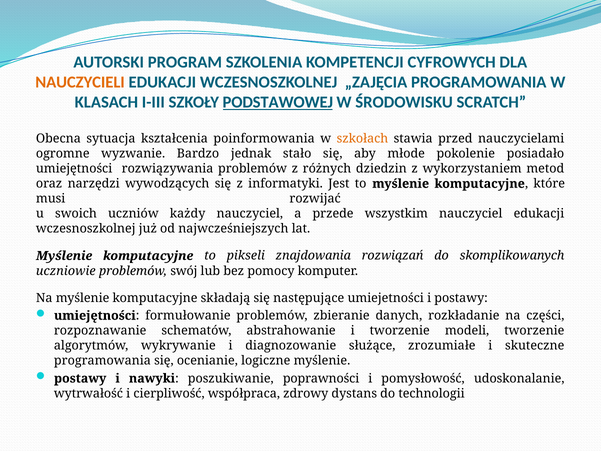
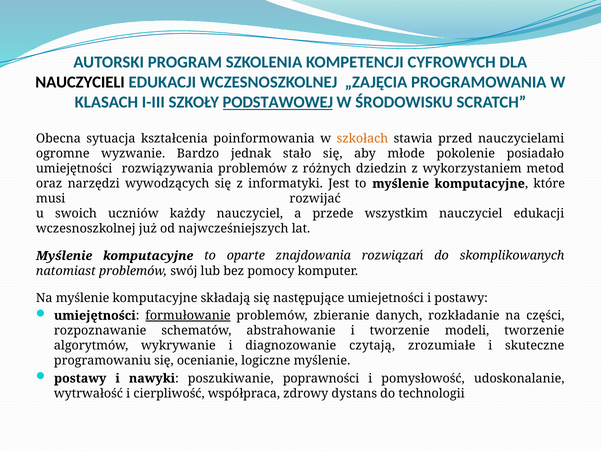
NAUCZYCIELI colour: orange -> black (80, 82)
pikseli: pikseli -> oparte (246, 256)
uczniowie: uczniowie -> natomiast (66, 271)
formułowanie underline: none -> present (188, 315)
służące: służące -> czytają (372, 346)
programowania: programowania -> programowaniu (102, 361)
